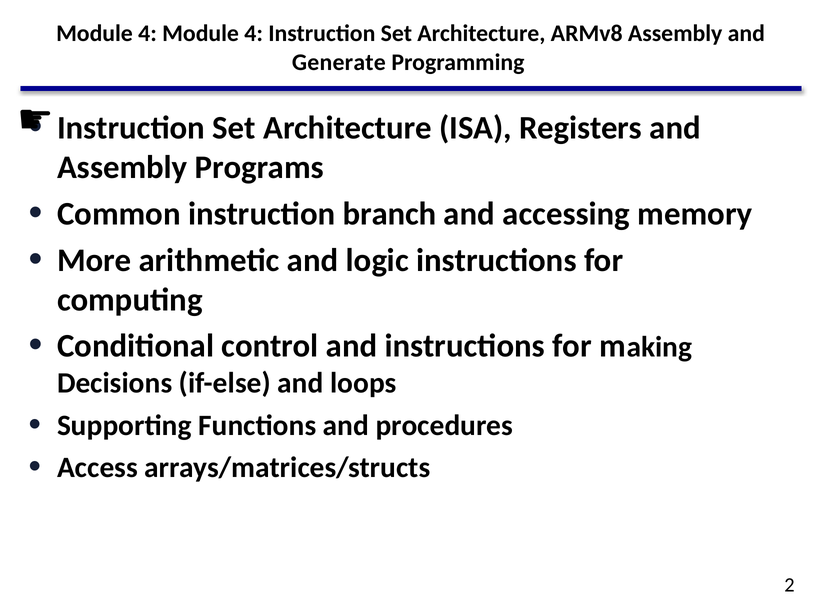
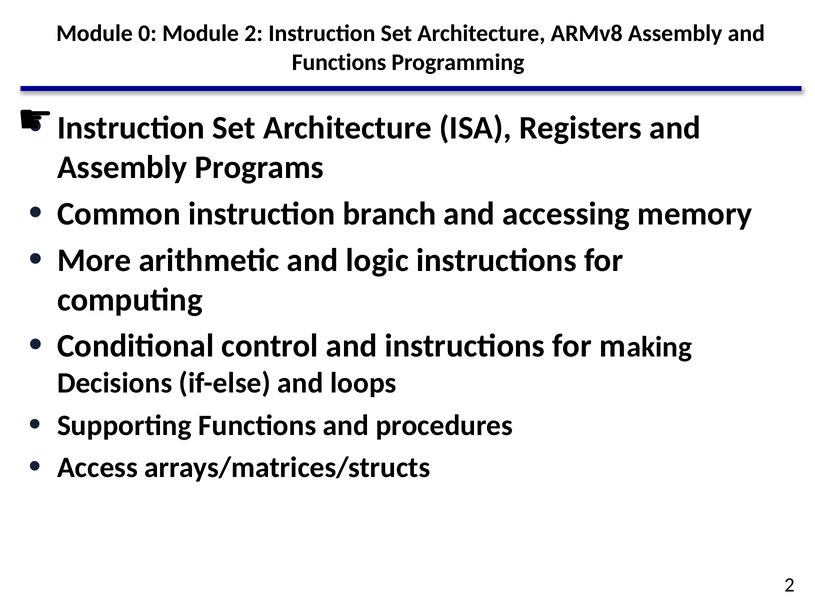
4: 4 -> 0 (148, 34)
4: 4 -> 2 (254, 34)
Generate: Generate -> Functions (339, 62)
